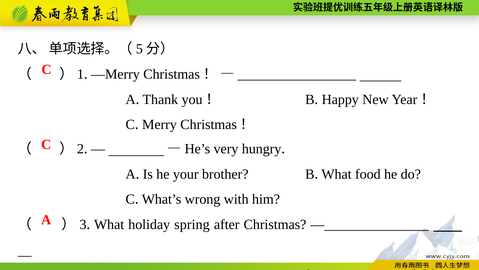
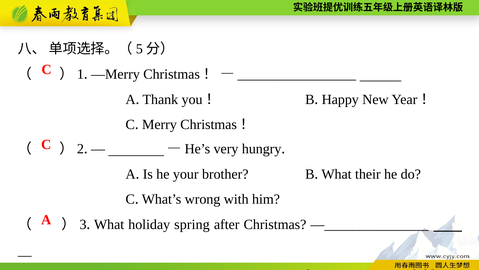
food: food -> their (368, 174)
